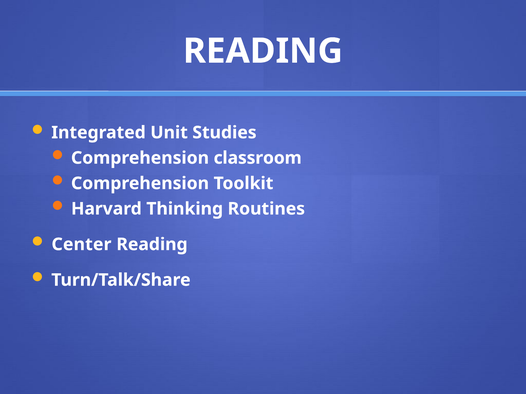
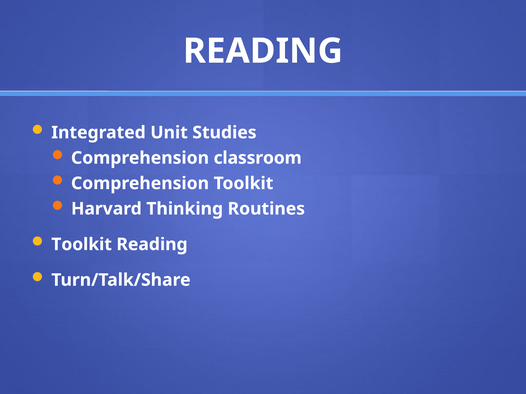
Center: Center -> Toolkit (82, 245)
